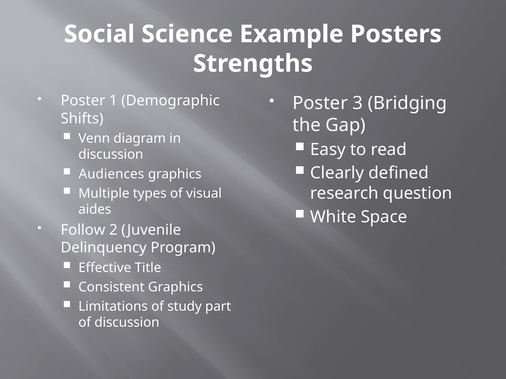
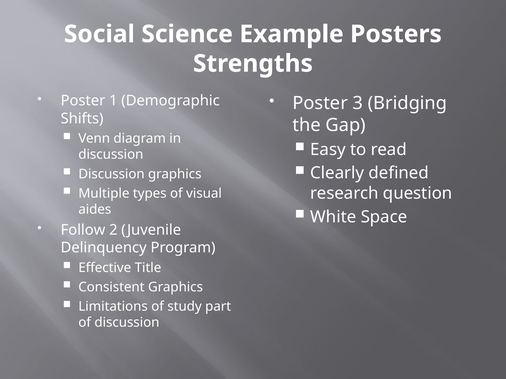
Audiences: Audiences -> Discussion (111, 174)
